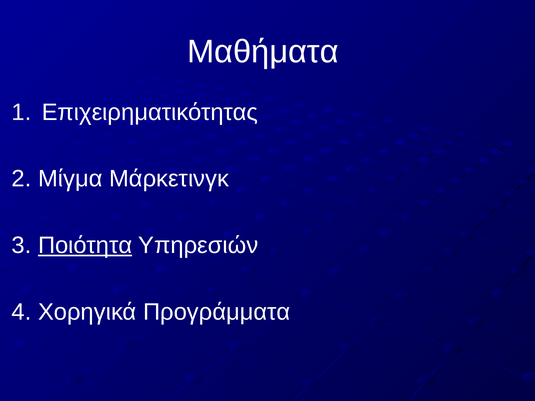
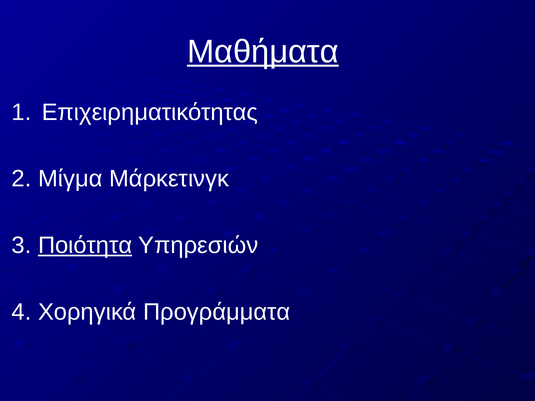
Μαθήματα underline: none -> present (263, 52)
